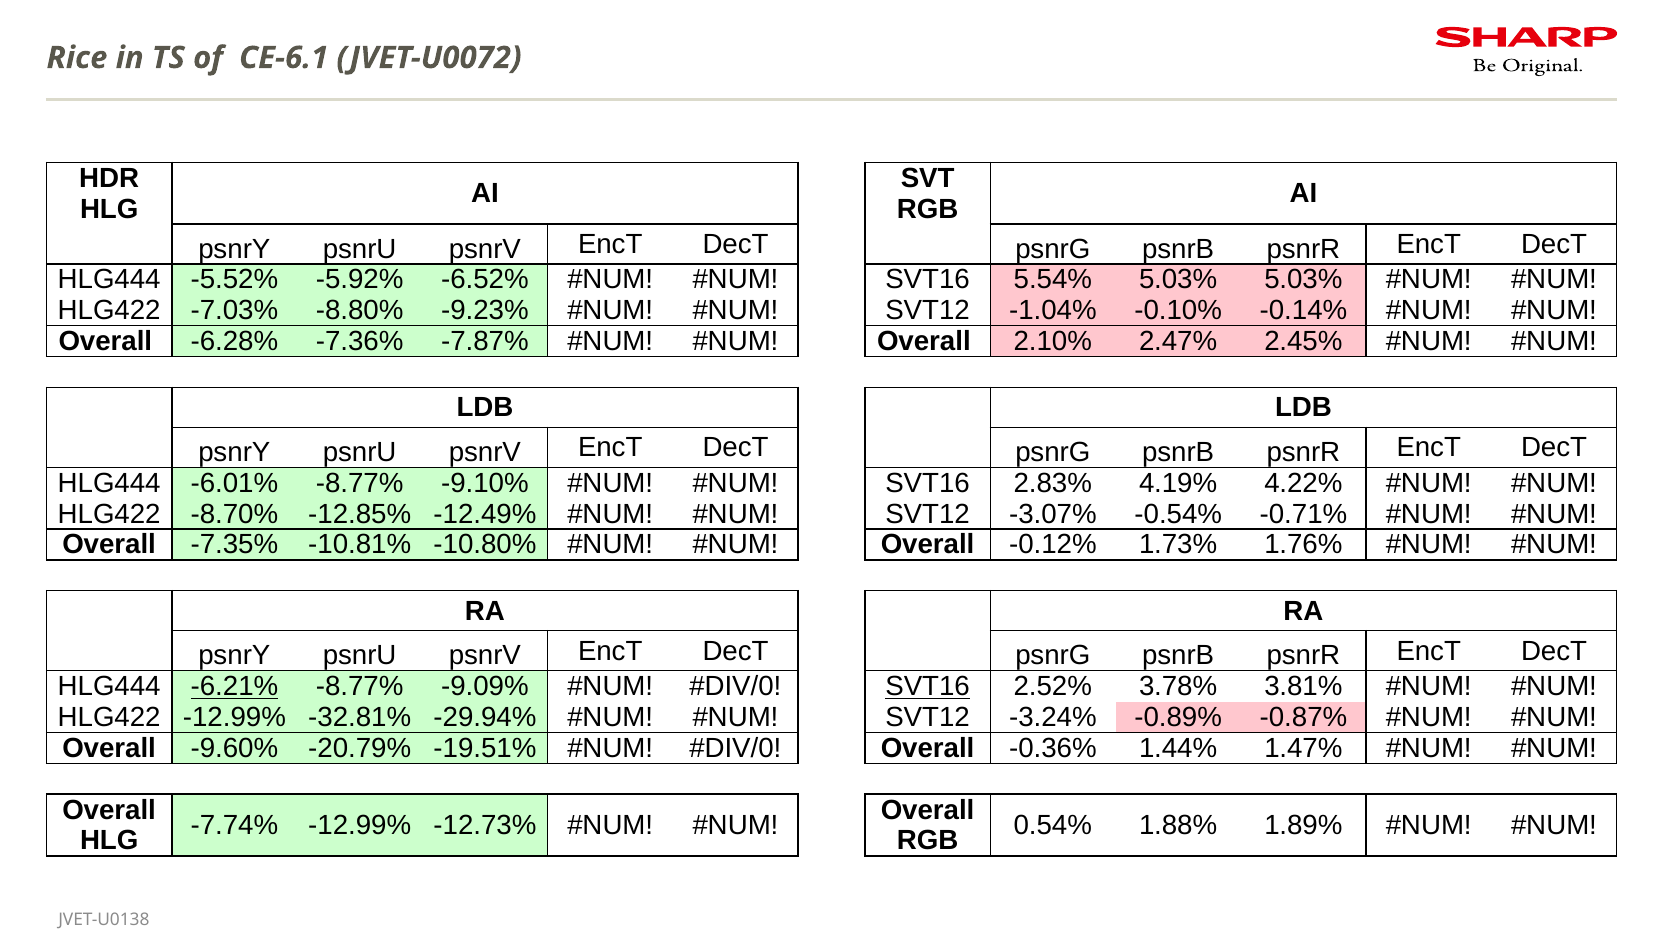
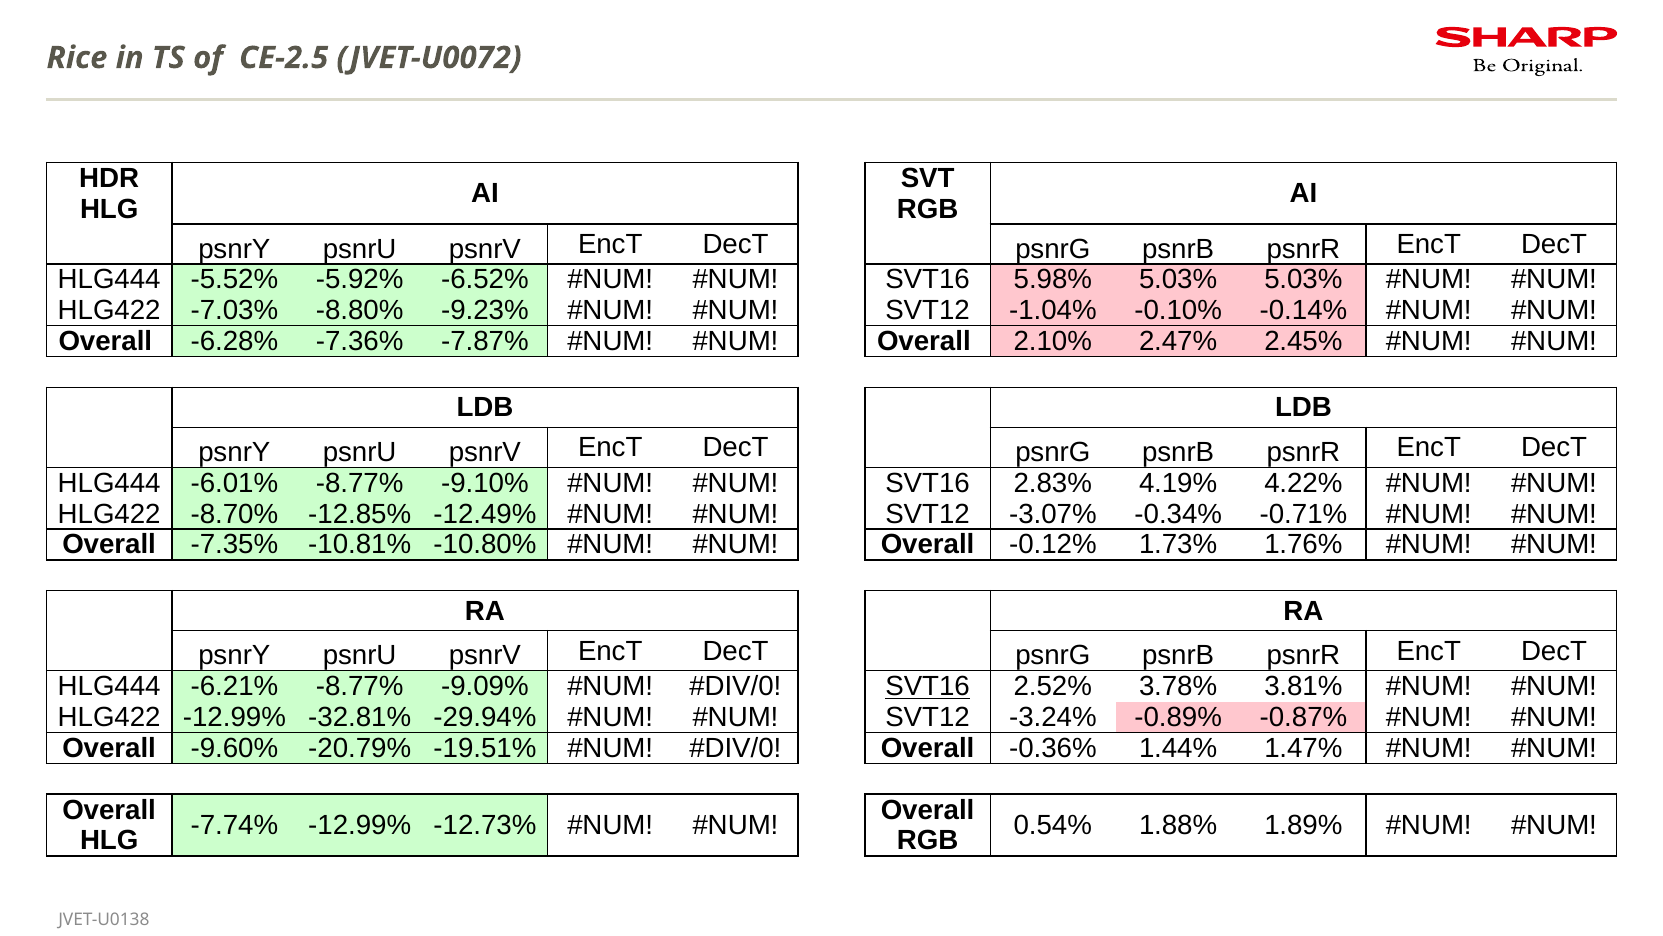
CE-6.1: CE-6.1 -> CE-2.5 (284, 58)
5.54%: 5.54% -> 5.98% (1053, 280)
-0.54%: -0.54% -> -0.34% (1178, 514)
-6.21% underline: present -> none (234, 686)
